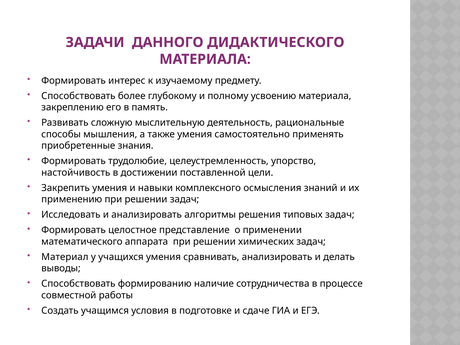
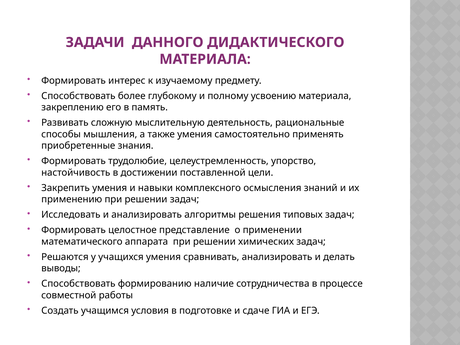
Материал: Материал -> Решаются (65, 257)
